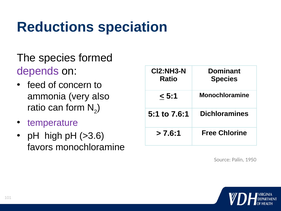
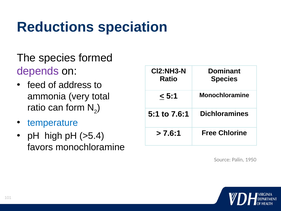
concern: concern -> address (75, 85)
also: also -> total (101, 96)
temperature colour: purple -> blue (53, 123)
>3.6: >3.6 -> >5.4 (92, 136)
